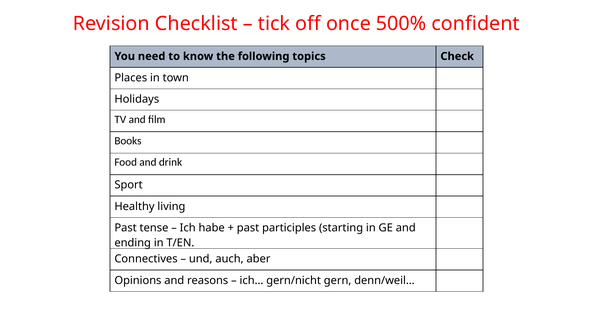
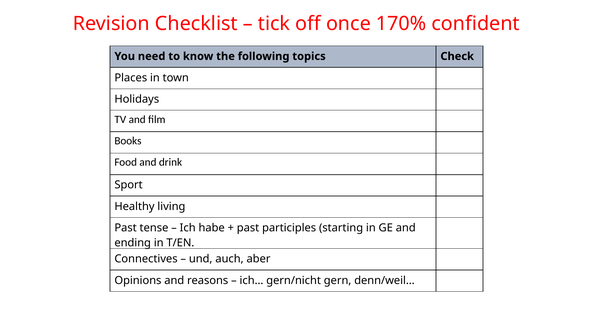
500%: 500% -> 170% (401, 24)
